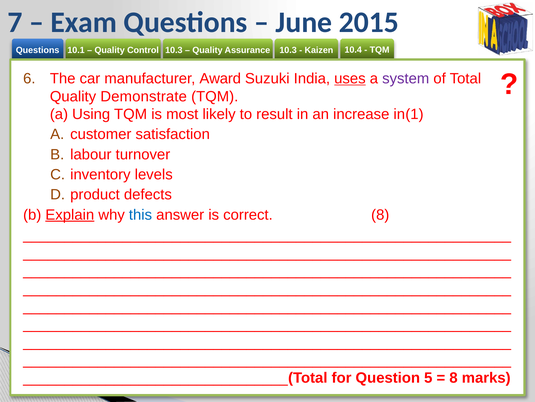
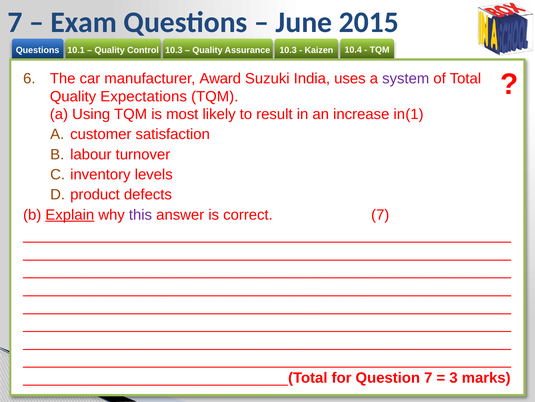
uses underline: present -> none (350, 78)
Demonstrate: Demonstrate -> Expectations (144, 96)
this colour: blue -> purple (140, 214)
correct 8: 8 -> 7 (380, 214)
Question 5: 5 -> 7 (428, 377)
8: 8 -> 3 (453, 377)
